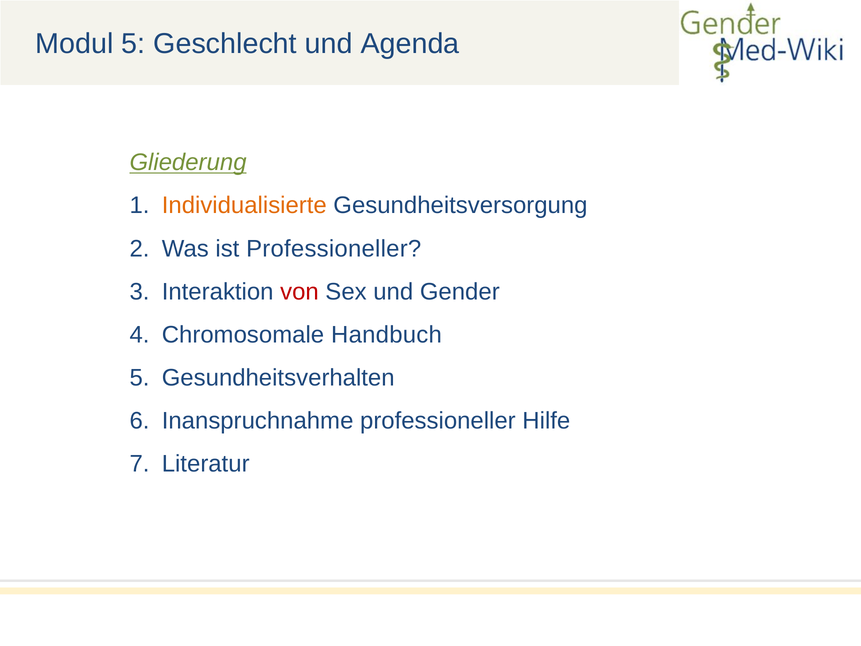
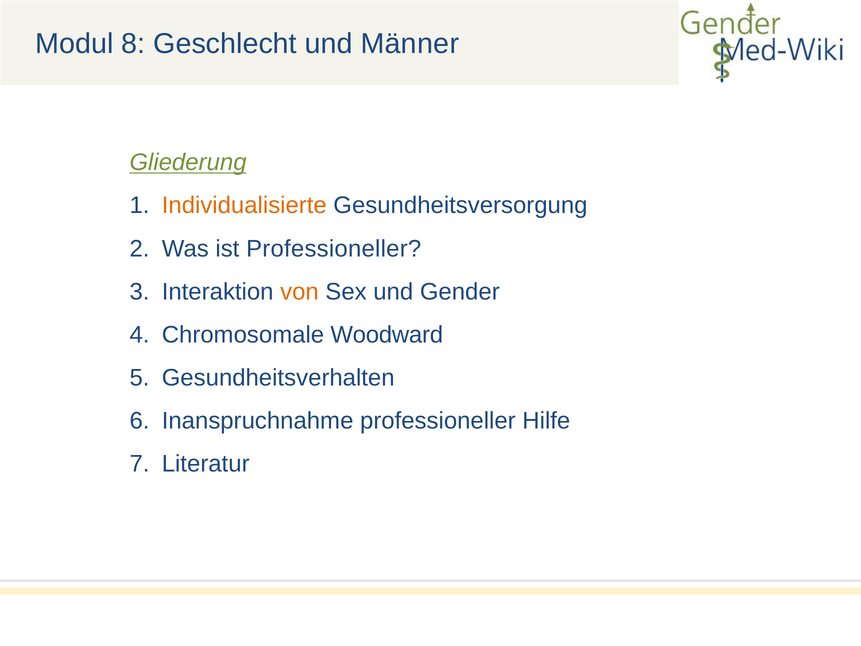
Modul 5: 5 -> 8 (133, 44)
Agenda: Agenda -> Männer (410, 44)
von colour: red -> orange (299, 292)
Handbuch: Handbuch -> Woodward (387, 335)
